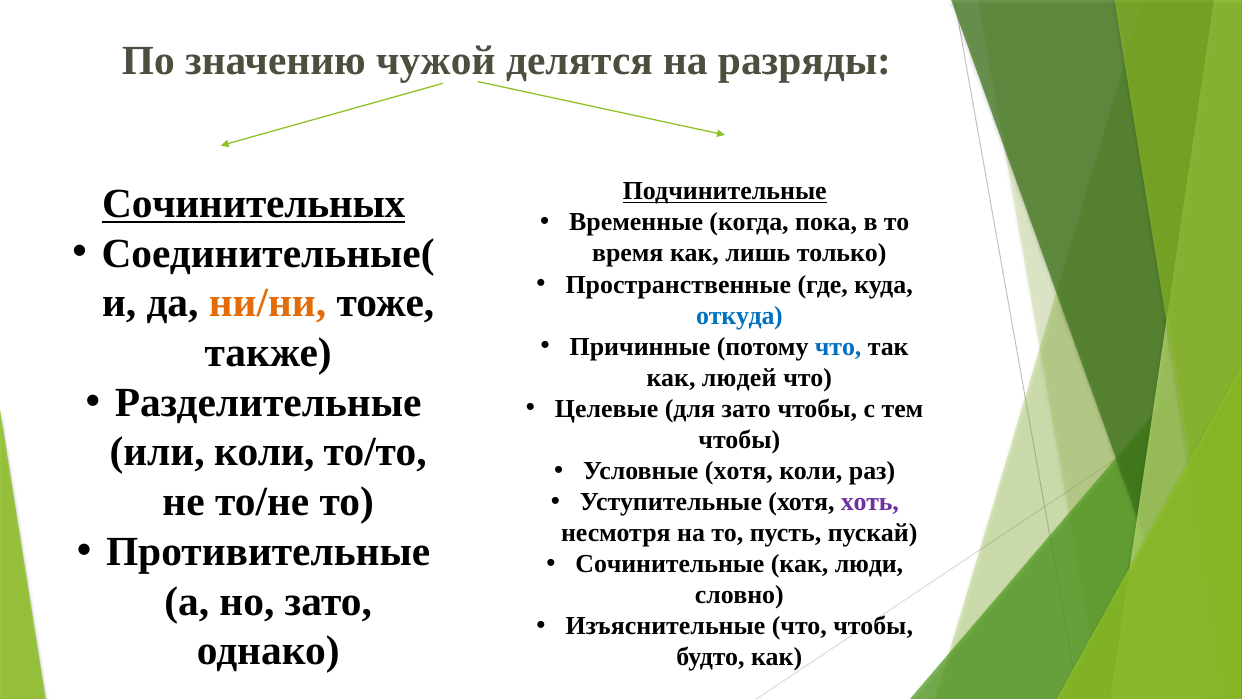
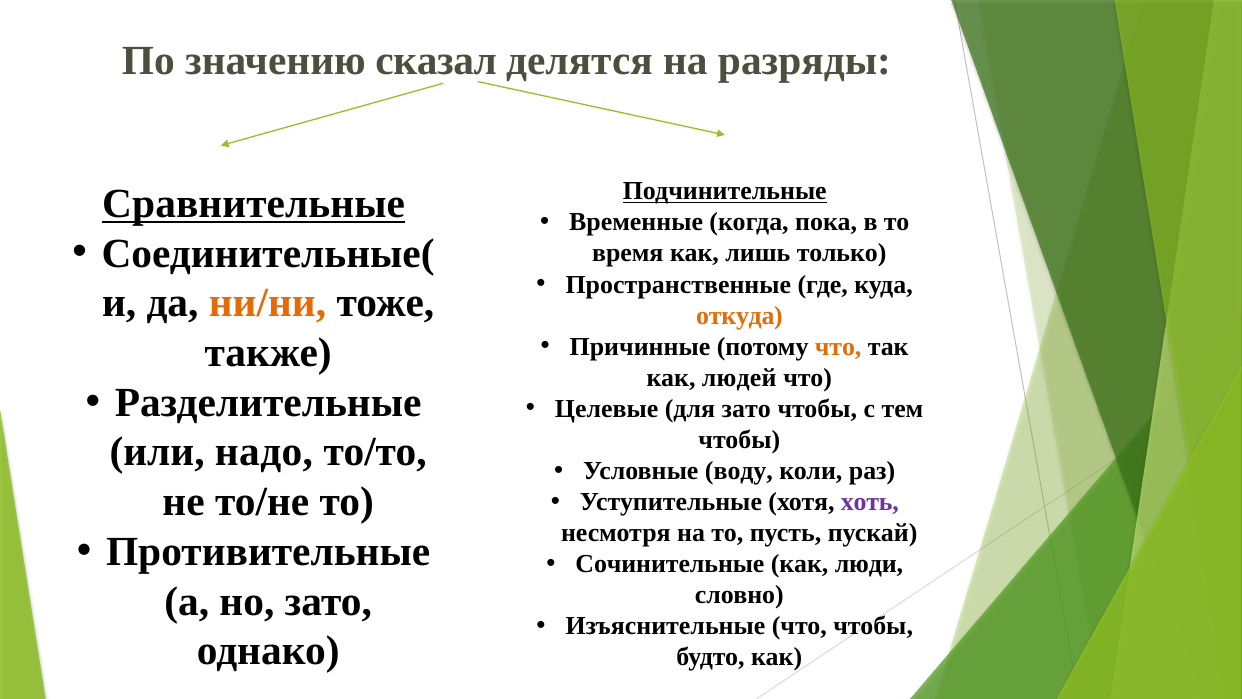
чужой: чужой -> сказал (436, 61)
Сочинительных: Сочинительных -> Сравнительные (254, 204)
откуда colour: blue -> orange (740, 315)
что colour: blue -> orange (838, 346)
или коли: коли -> надо (264, 452)
Условные хотя: хотя -> воду (739, 471)
